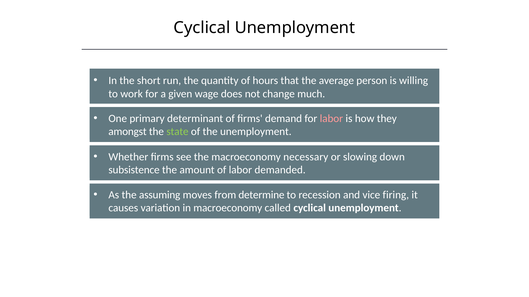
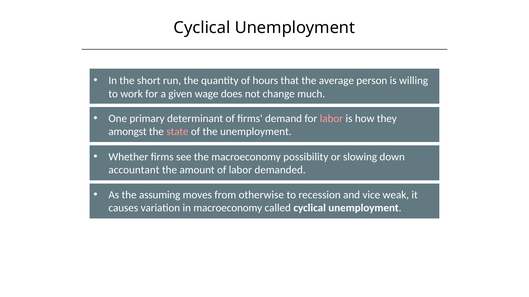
state colour: light green -> pink (177, 132)
necessary: necessary -> possibility (306, 157)
subsistence: subsistence -> accountant (134, 170)
determine: determine -> otherwise (261, 195)
firing: firing -> weak (396, 195)
